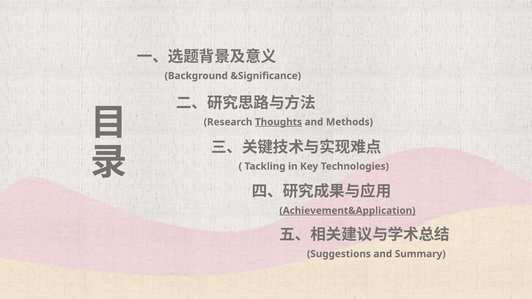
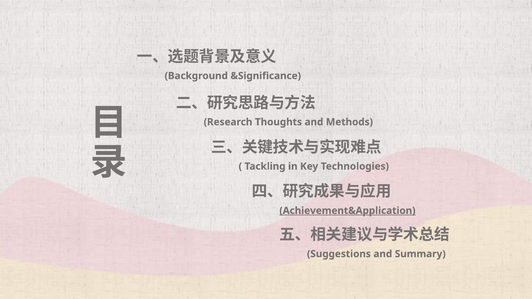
Thoughts underline: present -> none (278, 122)
